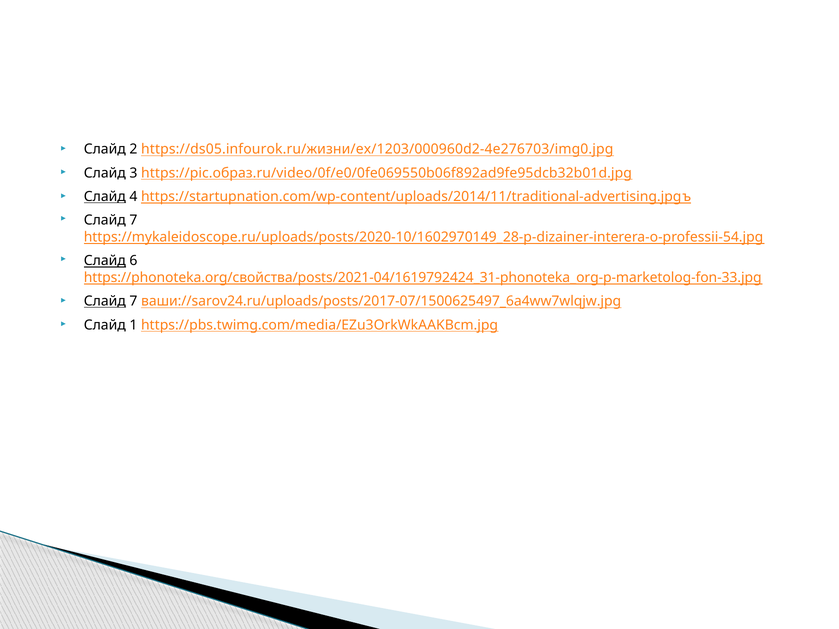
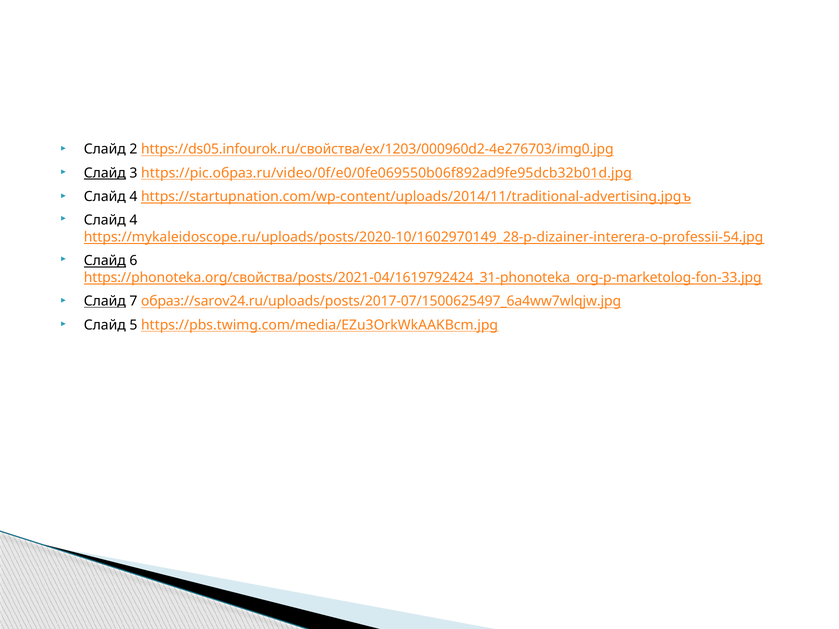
https://ds05.infourok.ru/жизни/ex/1203/000960d2-4e276703/img0.jpg: https://ds05.infourok.ru/жизни/ex/1203/000960d2-4e276703/img0.jpg -> https://ds05.infourok.ru/свойства/ex/1203/000960d2-4e276703/img0.jpg (377, 149)
Слайд underline: none -> present (105, 173)
Слайд underline: present -> none (105, 197)
7: 7 -> 4 (133, 220)
ваши://sarov24.ru/uploads/posts/2017-07/1500625497_6a4ww7wlqjw.jpg: ваши://sarov24.ru/uploads/posts/2017-07/1500625497_6a4ww7wlqjw.jpg -> образ://sarov24.ru/uploads/posts/2017-07/1500625497_6a4ww7wlqjw.jpg (381, 301)
1: 1 -> 5 (133, 325)
